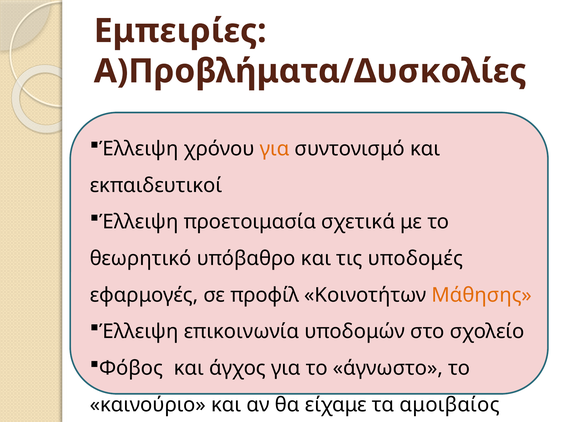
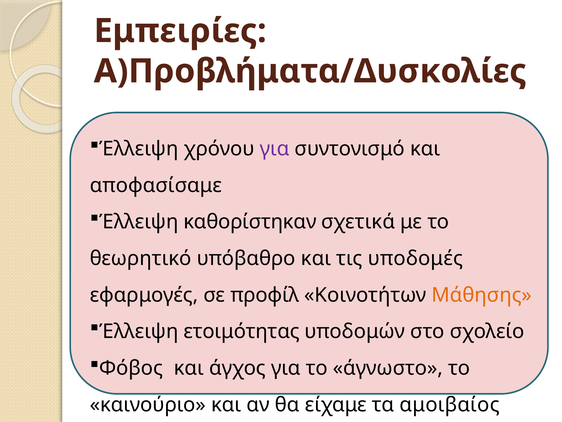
για colour: orange -> purple (275, 149)
εκπαιδευτικοί: εκπαιδευτικοί -> αποφασίσαμε (156, 185)
προετοιμασία: προετοιμασία -> καθορίστηκαν (250, 222)
επικοινωνία: επικοινωνία -> ετοιμότητας (242, 331)
